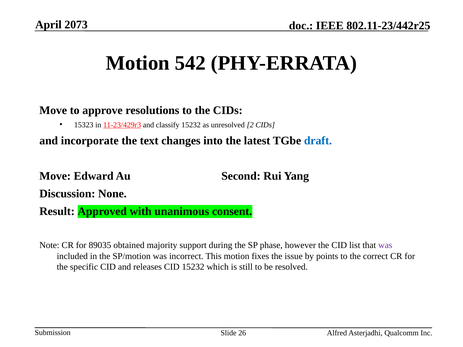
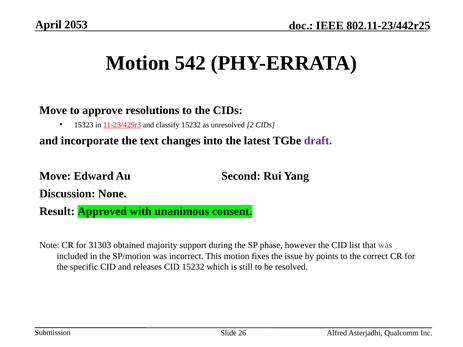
2073: 2073 -> 2053 (76, 25)
draft colour: blue -> purple (318, 141)
89035: 89035 -> 31303 (100, 245)
